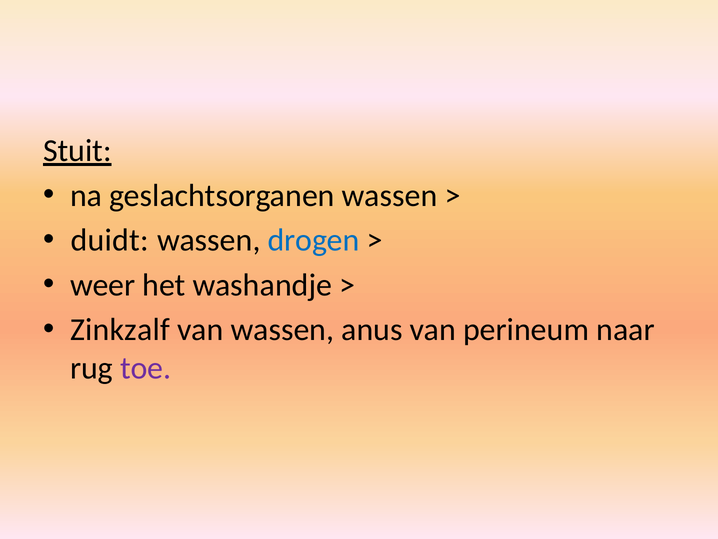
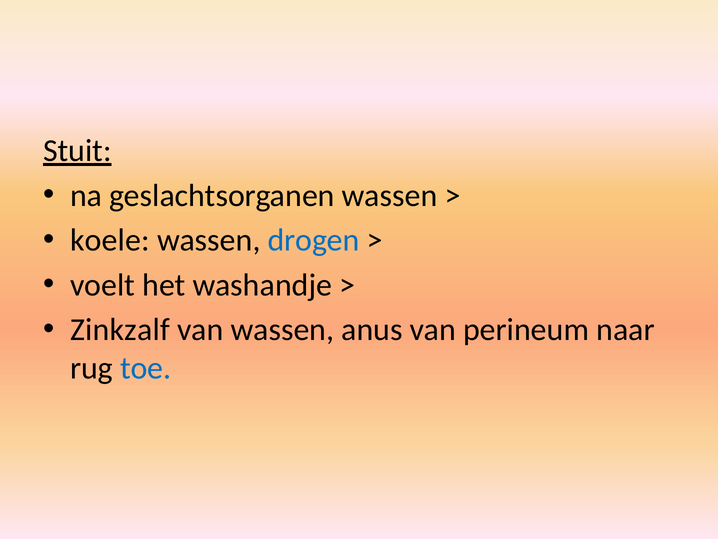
duidt: duidt -> koele (110, 240)
weer: weer -> voelt (103, 285)
toe colour: purple -> blue (146, 368)
